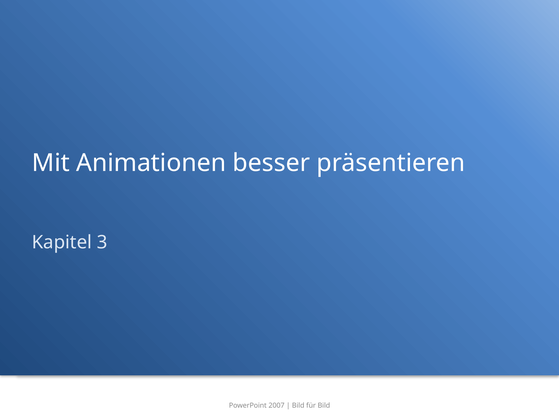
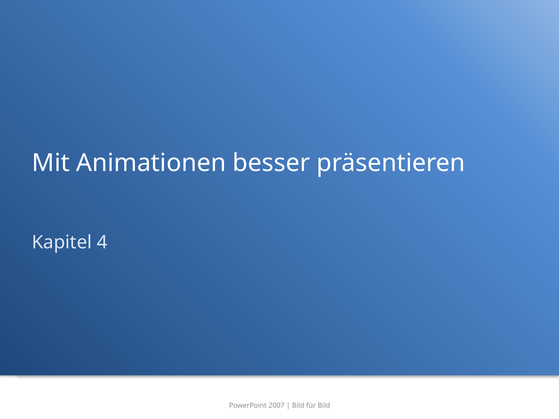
3: 3 -> 4 (102, 242)
